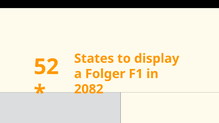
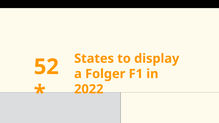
2082: 2082 -> 2022 (89, 89)
